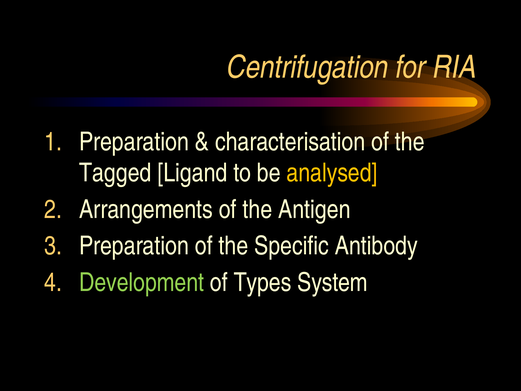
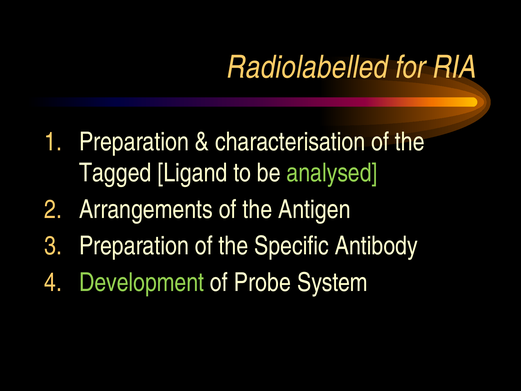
Centrifugation: Centrifugation -> Radiolabelled (308, 67)
analysed colour: yellow -> light green (332, 173)
Types: Types -> Probe (262, 282)
